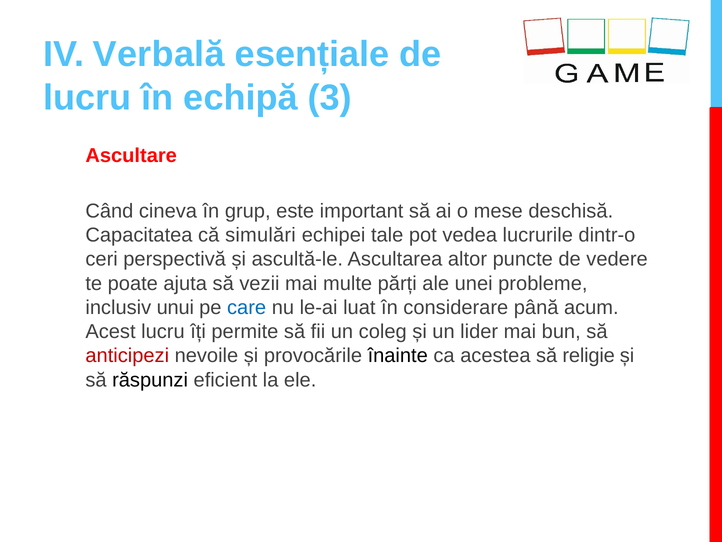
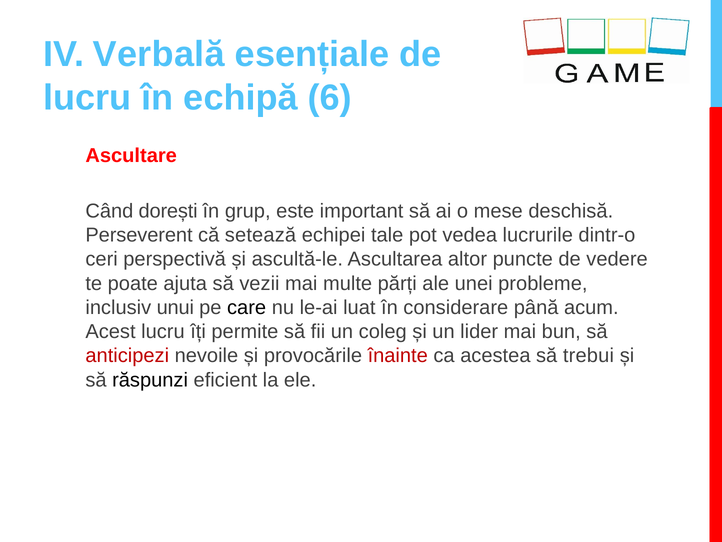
3: 3 -> 6 (330, 98)
cineva: cineva -> dorești (168, 211)
Capacitatea: Capacitatea -> Perseverent (139, 235)
simulări: simulări -> setează (260, 235)
care colour: blue -> black (247, 307)
înainte colour: black -> red (398, 356)
religie: religie -> trebui (588, 356)
